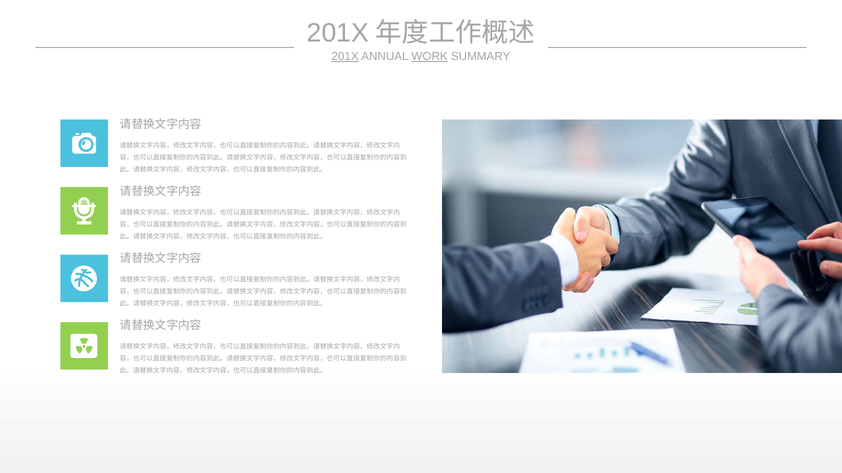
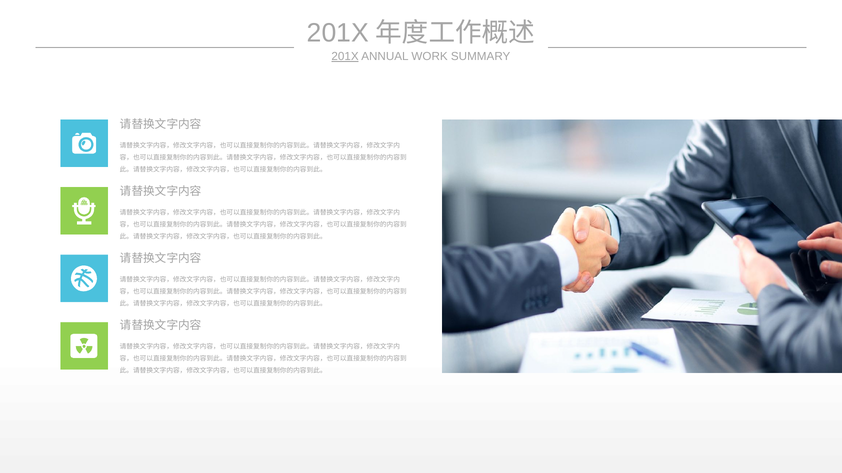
WORK underline: present -> none (430, 57)
